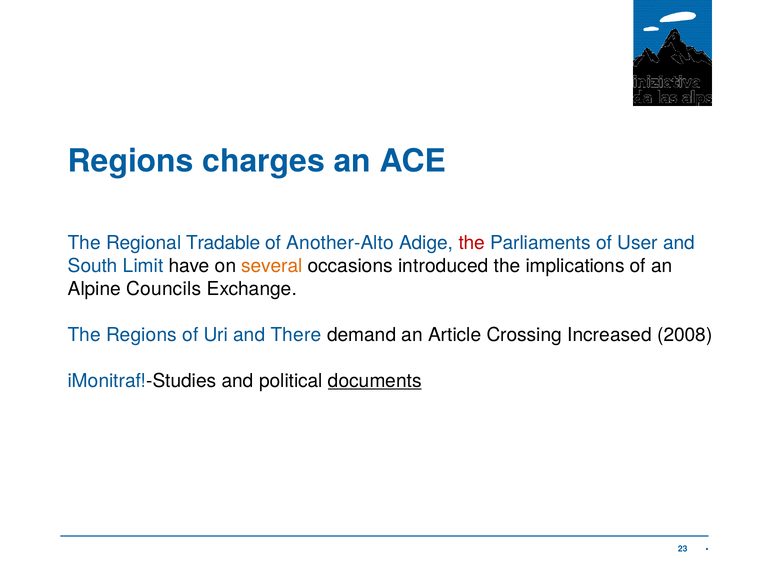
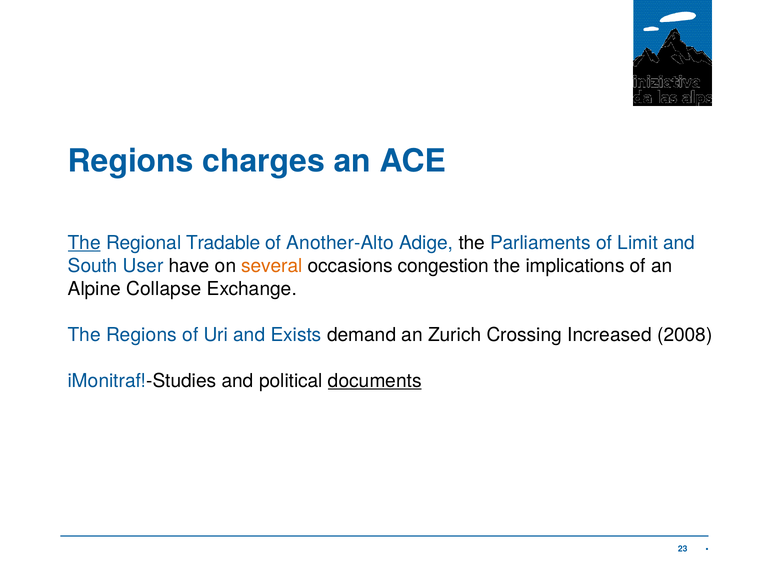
The underline: none -> present (84, 243)
the colour: red -> black (472, 243)
User: User -> Limit (638, 243)
Limit: Limit -> User (143, 266)
introduced: introduced -> congestion (443, 266)
Councils: Councils -> Collapse (164, 289)
There: There -> Exists (296, 335)
Article: Article -> Zurich (455, 335)
